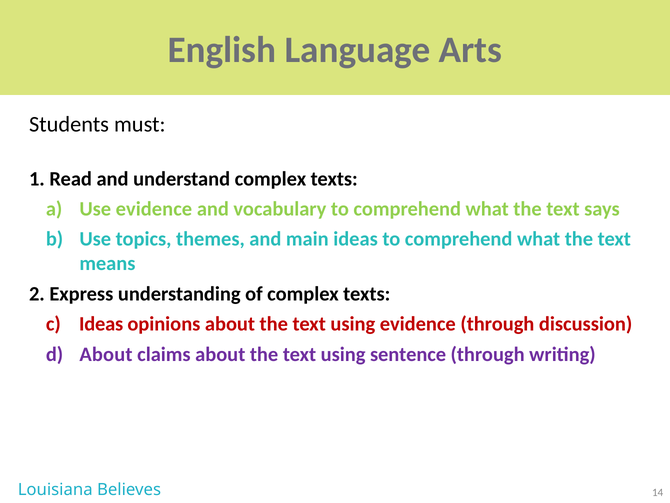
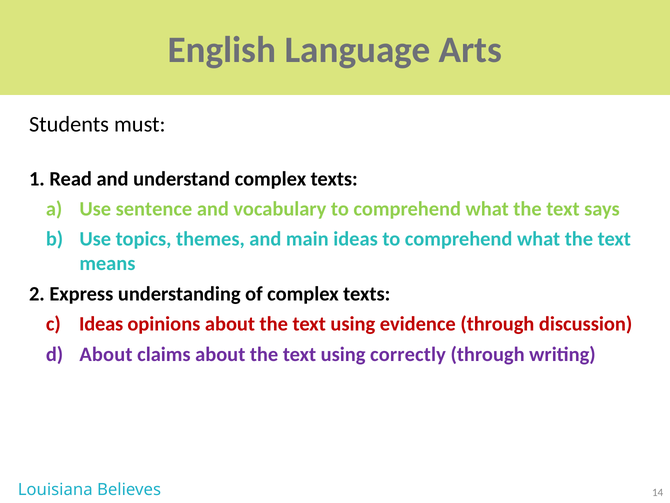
Use evidence: evidence -> sentence (154, 209)
sentence: sentence -> correctly (408, 354)
